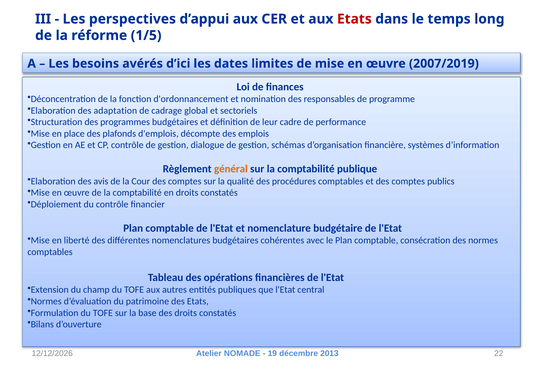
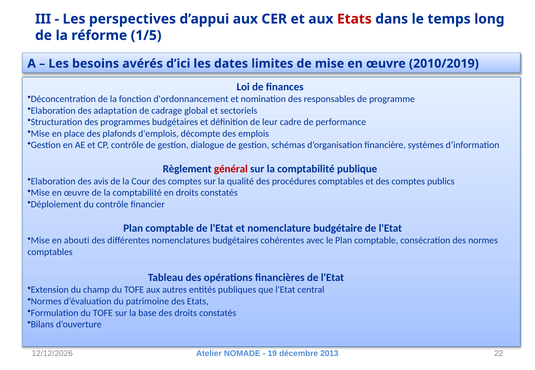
2007/2019: 2007/2019 -> 2010/2019 (444, 64)
général colour: orange -> red (231, 169)
liberté: liberté -> abouti (77, 241)
